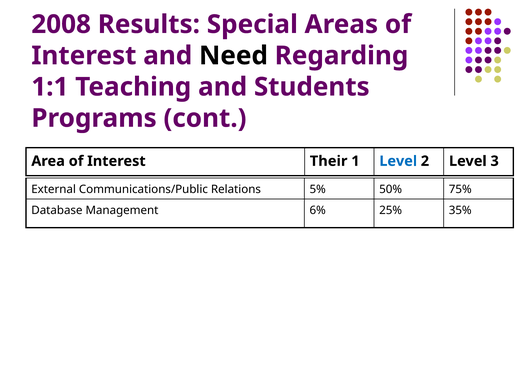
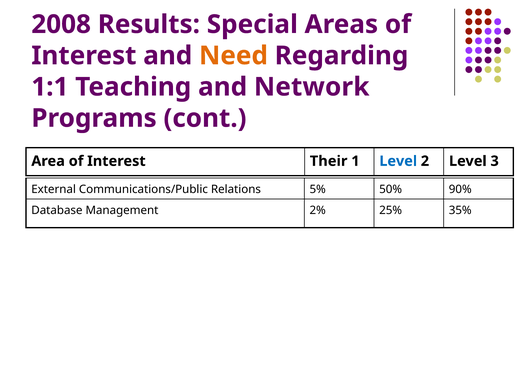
Need colour: black -> orange (234, 56)
Students: Students -> Network (312, 87)
75%: 75% -> 90% (460, 189)
6%: 6% -> 2% (318, 210)
